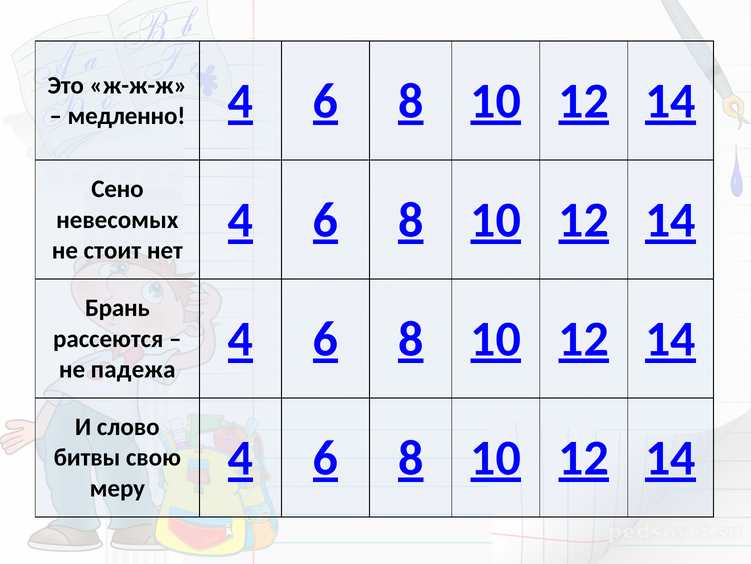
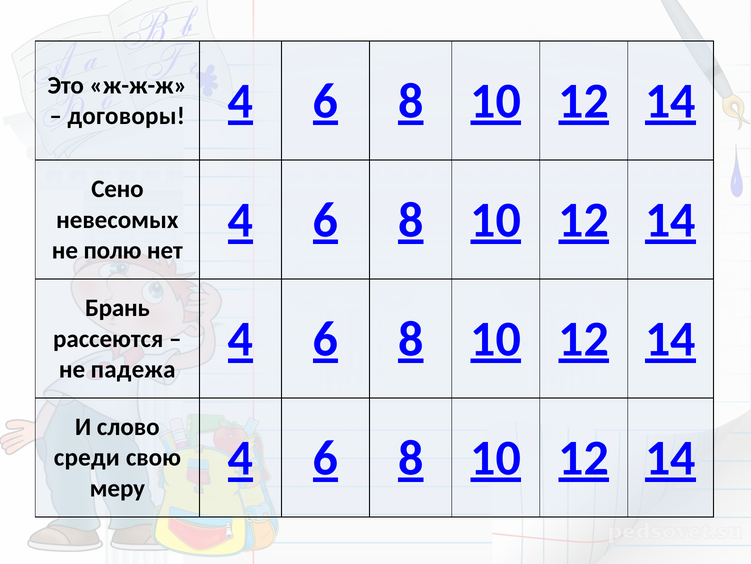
медленно: медленно -> договоры (126, 116)
стоит: стоит -> полю (113, 250)
битвы: битвы -> среди (87, 457)
